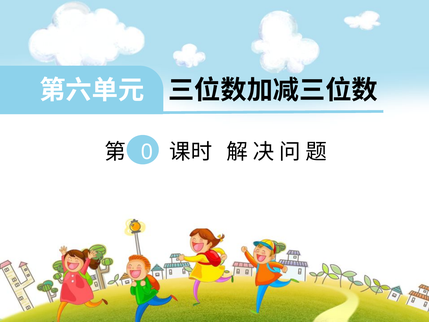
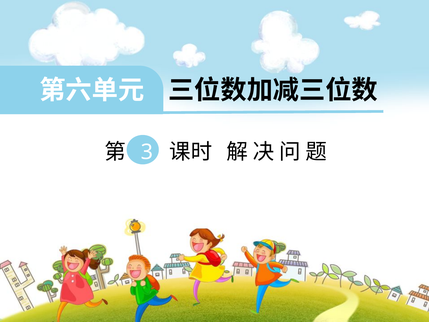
0: 0 -> 3 (147, 152)
